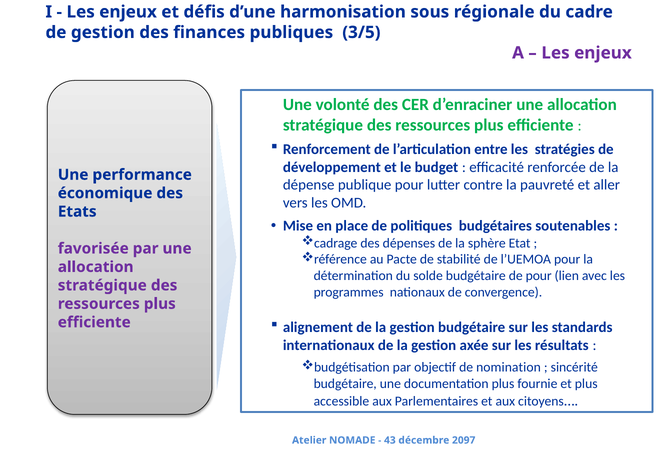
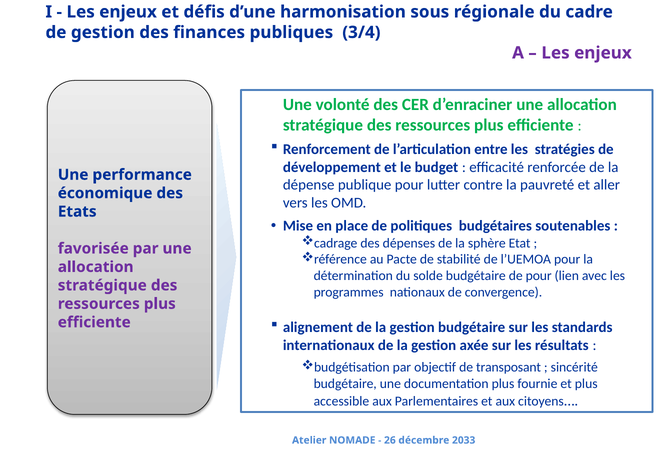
3/5: 3/5 -> 3/4 (361, 32)
nomination: nomination -> transposant (509, 367)
43: 43 -> 26 (390, 440)
2097: 2097 -> 2033 (464, 440)
